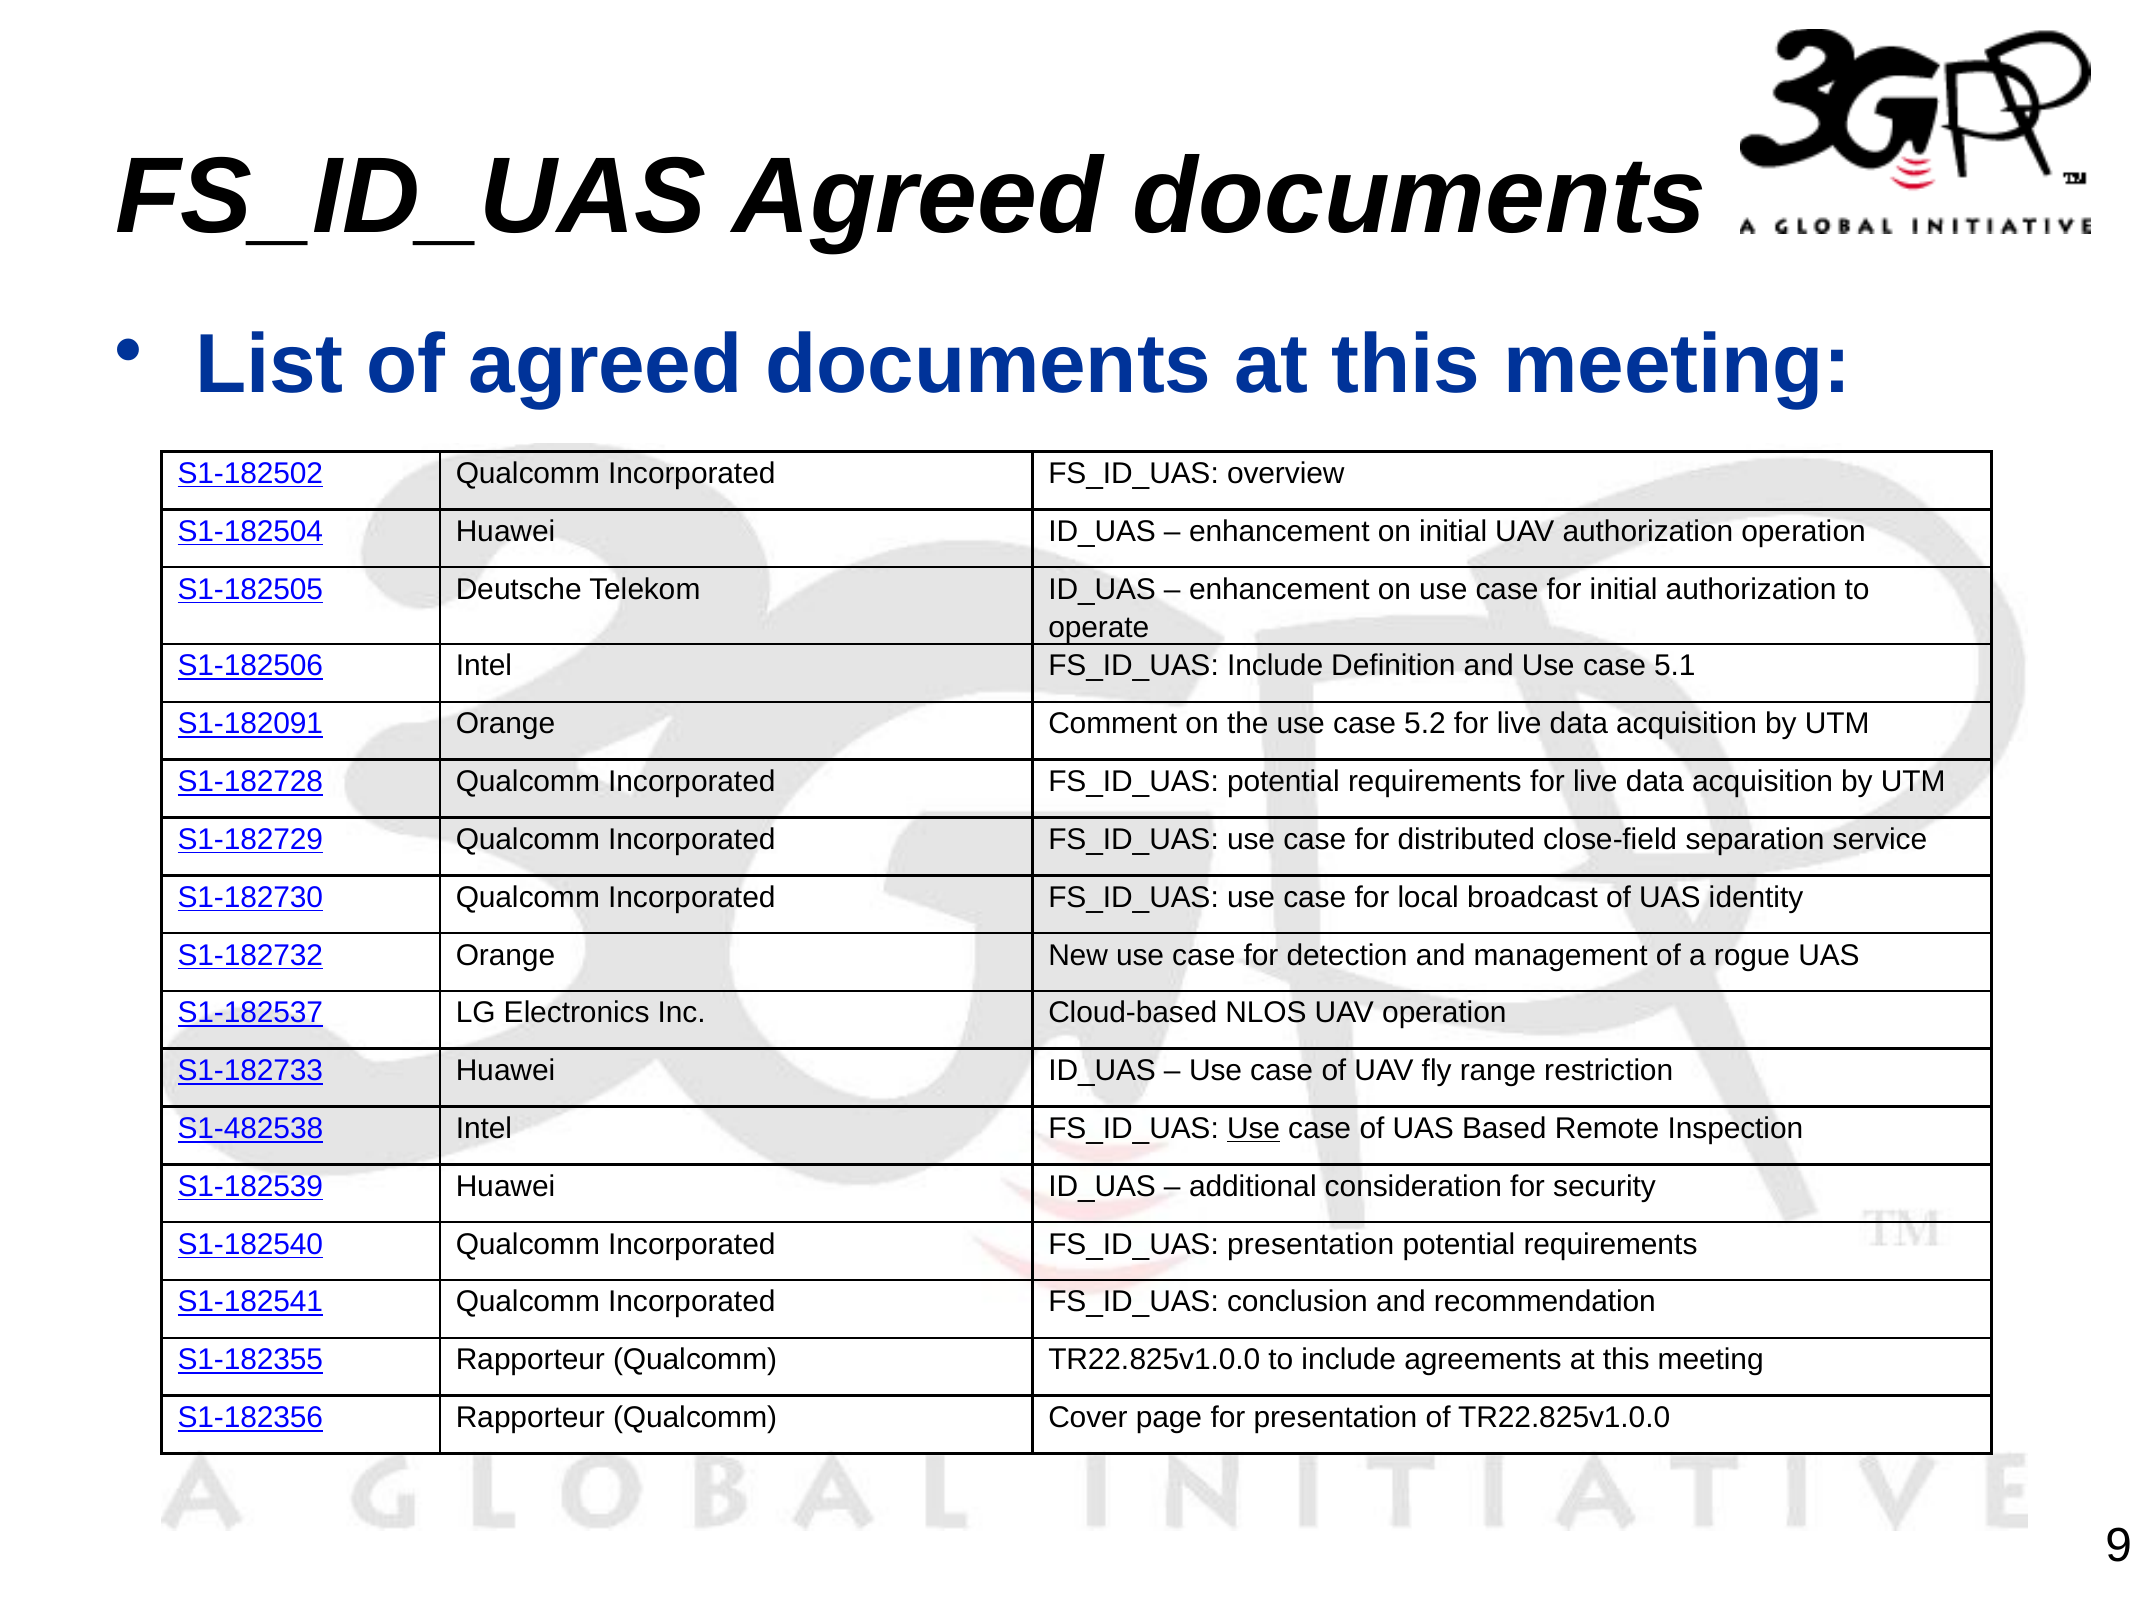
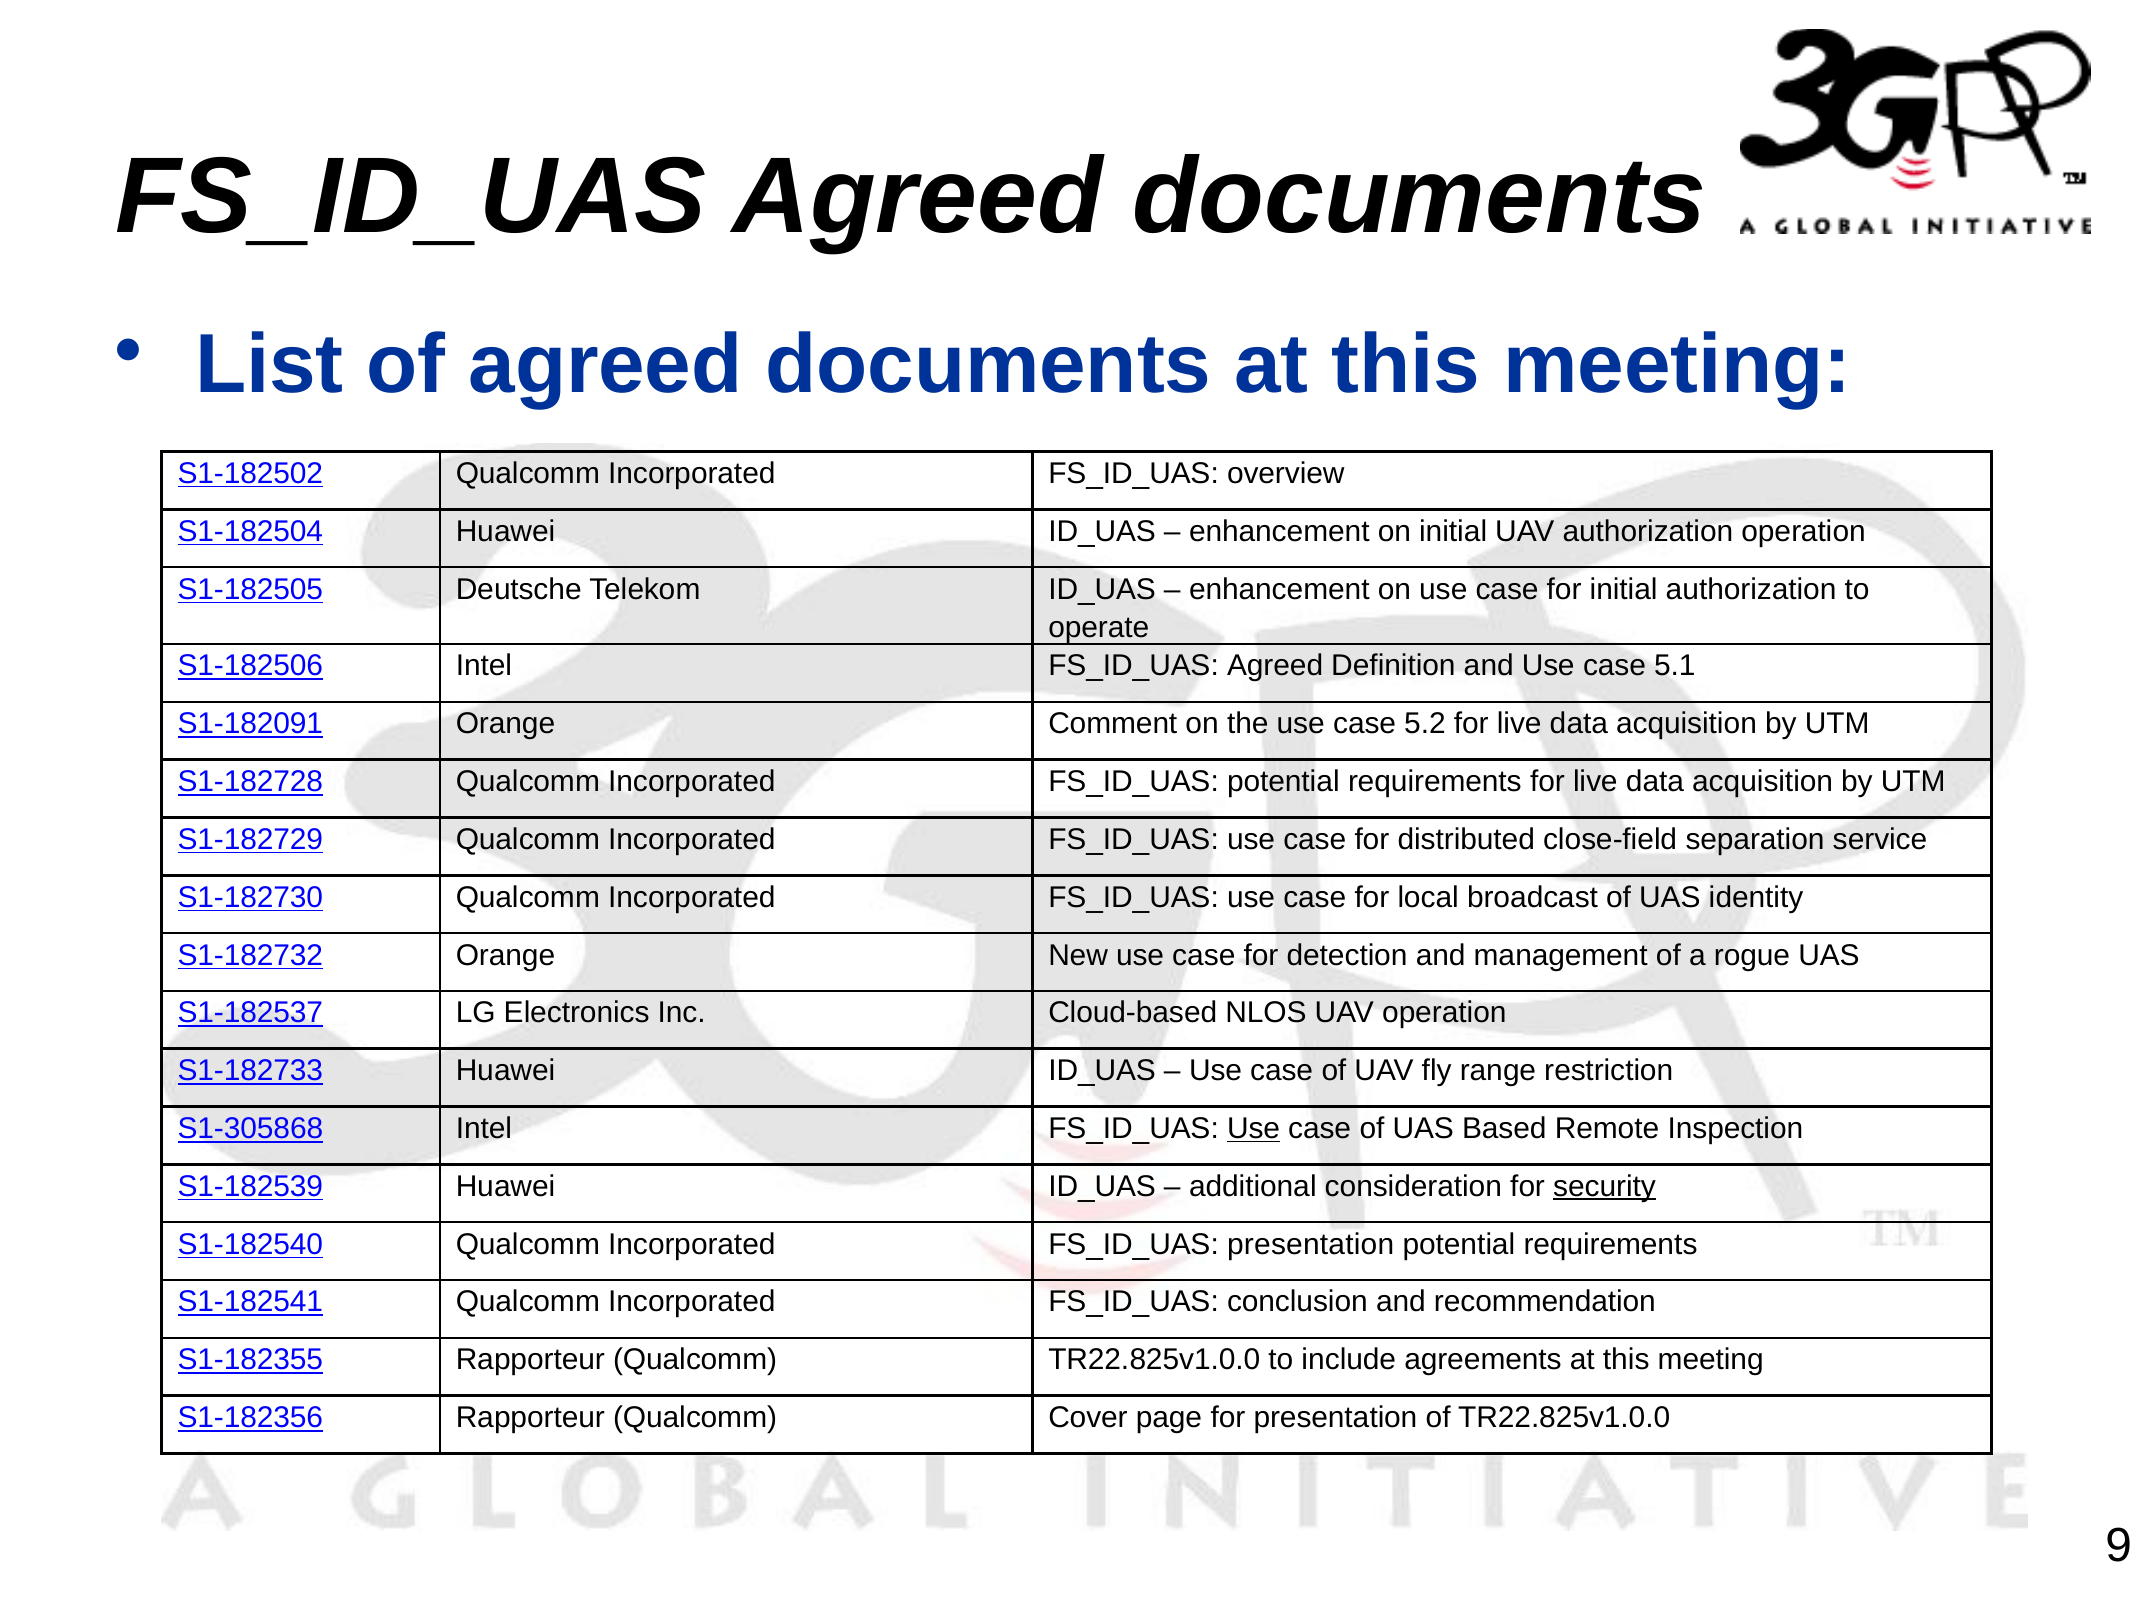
Intel FS_ID_UAS Include: Include -> Agreed (1275, 666)
S1-482538: S1-482538 -> S1-305868 (250, 1128)
security underline: none -> present (1605, 1186)
